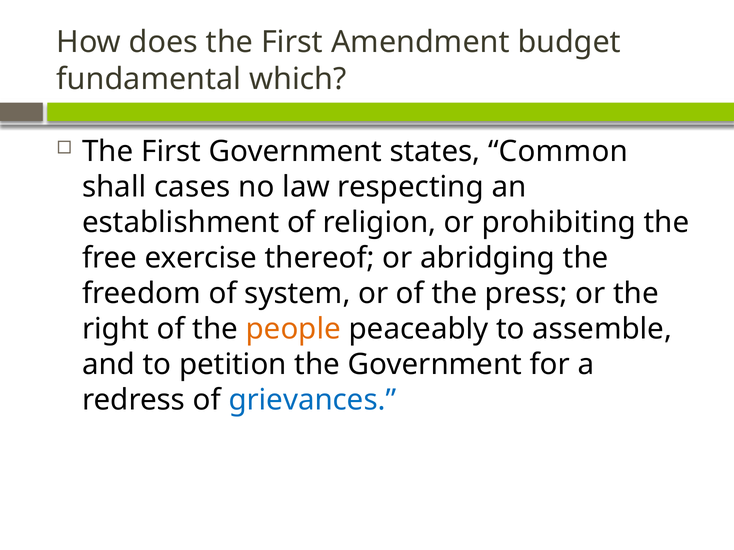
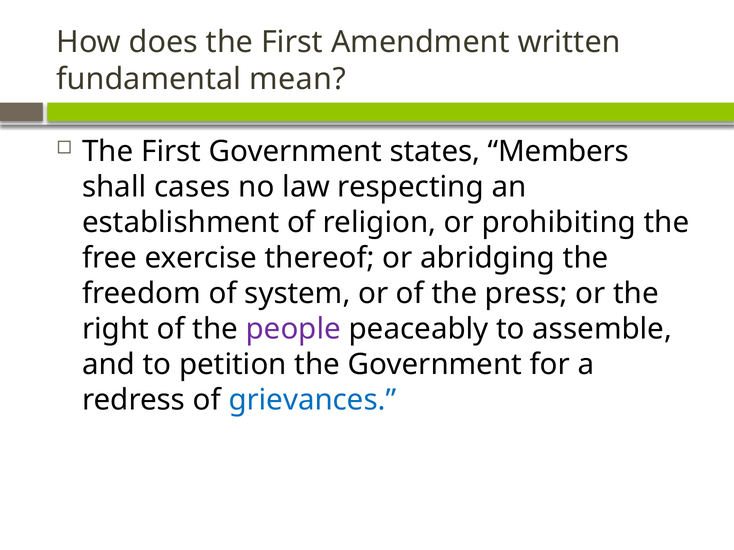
budget: budget -> written (569, 42)
which: which -> mean (298, 79)
Common: Common -> Members (558, 152)
people colour: orange -> purple (293, 329)
